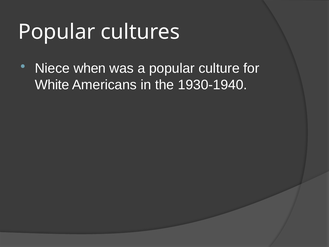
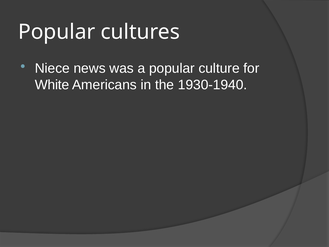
when: when -> news (90, 68)
